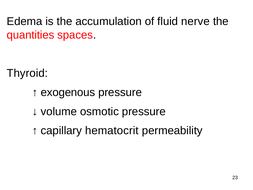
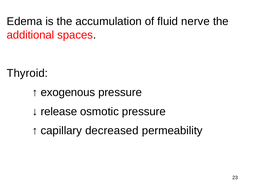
quantities: quantities -> additional (30, 35)
volume: volume -> release (59, 111)
hematocrit: hematocrit -> decreased (112, 130)
